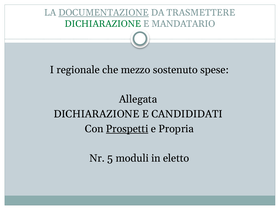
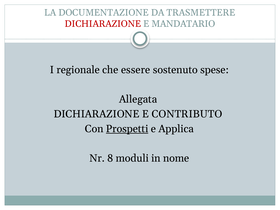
DOCUMENTAZIONE underline: present -> none (104, 13)
DICHIARAZIONE colour: green -> red (103, 24)
mezzo: mezzo -> essere (136, 70)
CANDIDIDATI: CANDIDIDATI -> CONTRIBUTO (187, 114)
Propria: Propria -> Applica (176, 129)
5: 5 -> 8 (110, 158)
eletto: eletto -> nome (176, 158)
